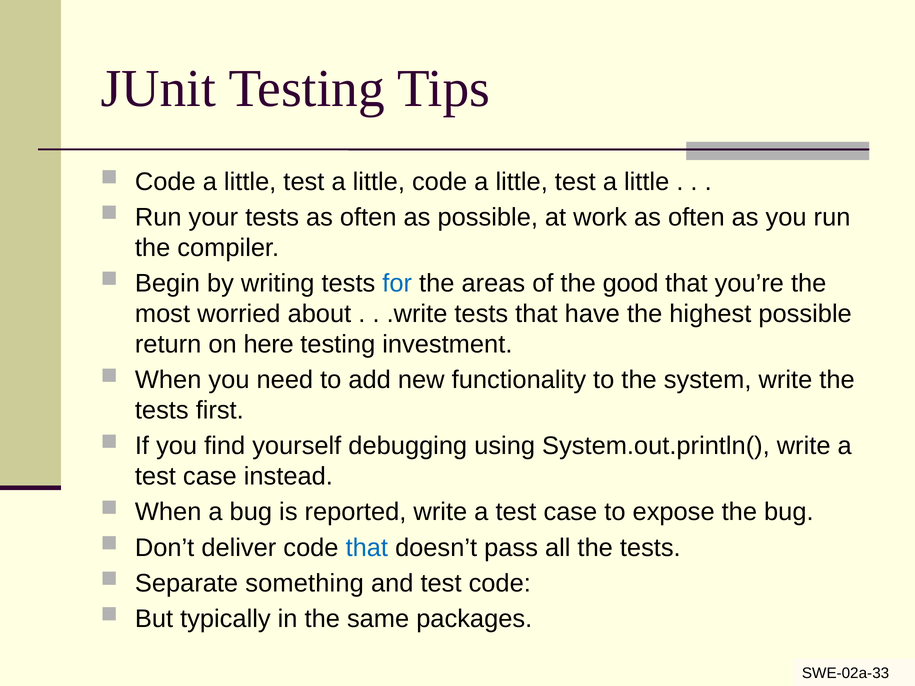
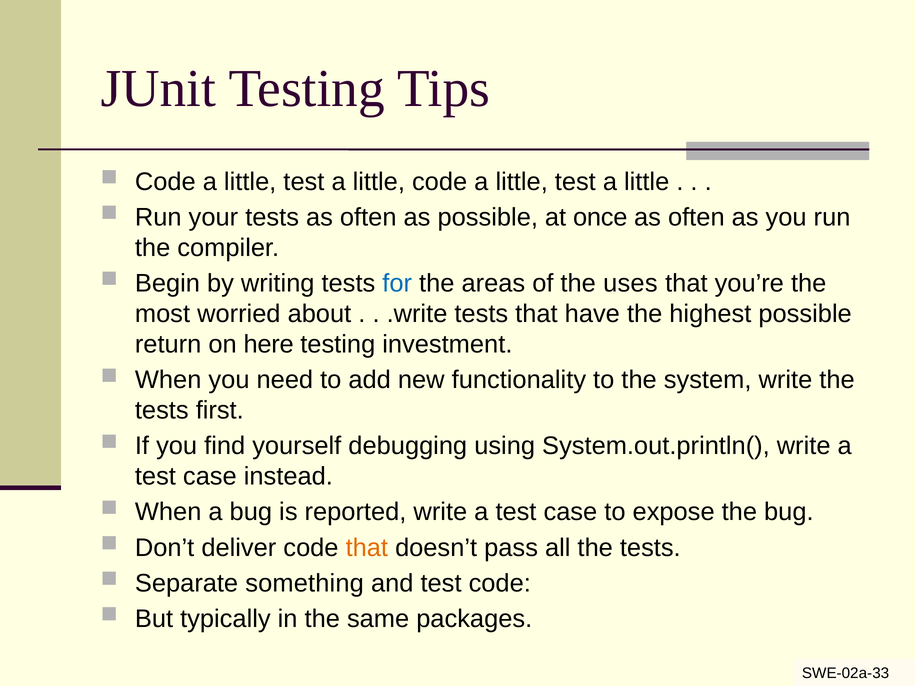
work: work -> once (600, 217)
good: good -> uses (630, 283)
that colour: blue -> orange (367, 548)
